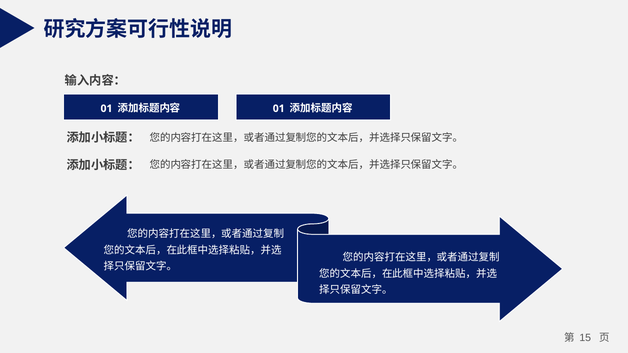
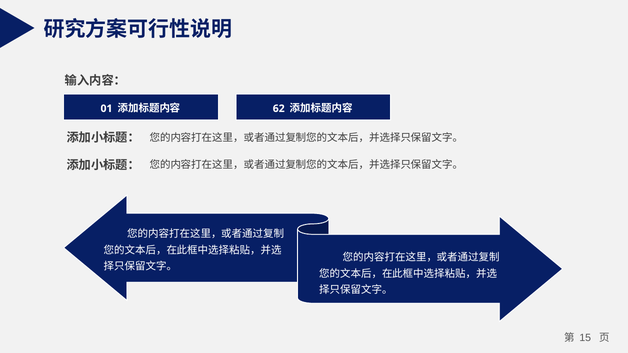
01: 01 -> 62 (279, 109)
